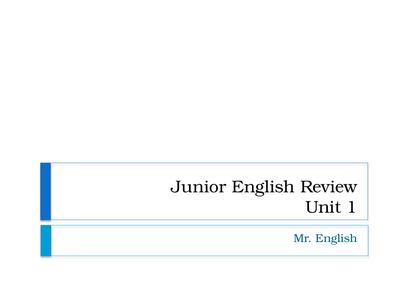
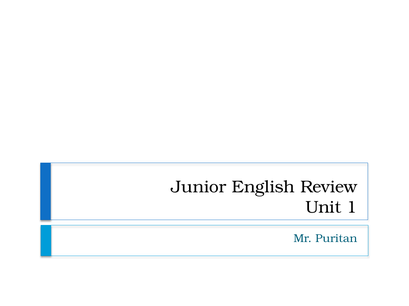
Mr English: English -> Puritan (336, 239)
